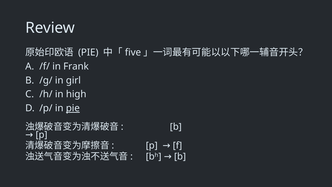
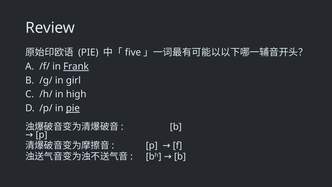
Frank underline: none -> present (76, 66)
